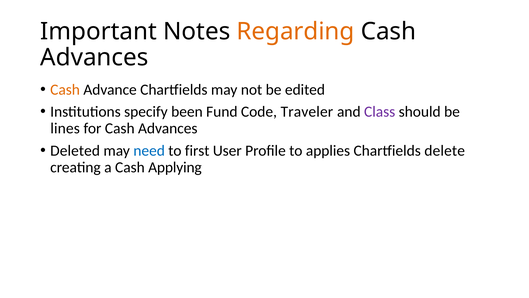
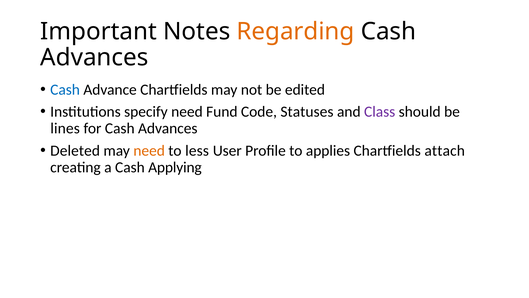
Cash colour: orange -> blue (65, 89)
specify been: been -> need (187, 112)
Traveler: Traveler -> Statuses (307, 112)
need colour: blue -> orange (149, 150)
first: first -> less (197, 150)
delete: delete -> attach (445, 150)
